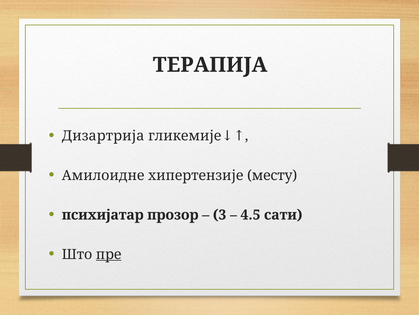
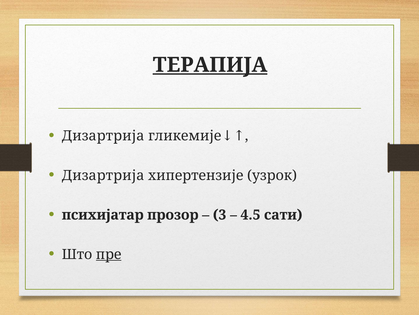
ТЕРАПИЈА underline: none -> present (210, 65)
Амилоидне: Амилоидне -> Дизартрија (103, 175)
месту: месту -> узрок (272, 175)
